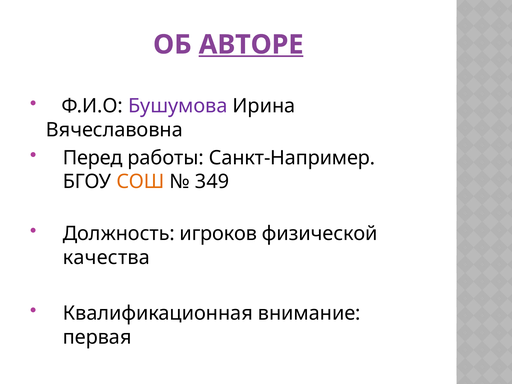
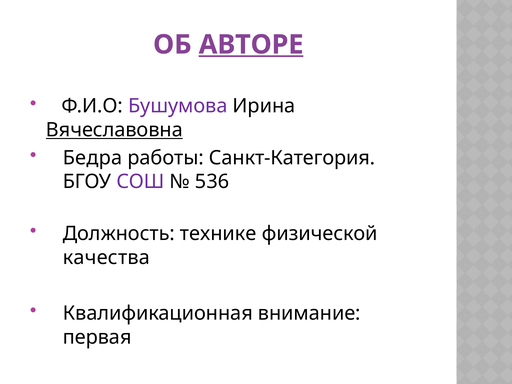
Вячеславовна underline: none -> present (114, 130)
Перед: Перед -> Бедра (92, 158)
Санкт-Например: Санкт-Например -> Санкт-Категория (292, 158)
СОШ colour: orange -> purple (140, 182)
349: 349 -> 536 (212, 182)
игроков: игроков -> технике (218, 234)
